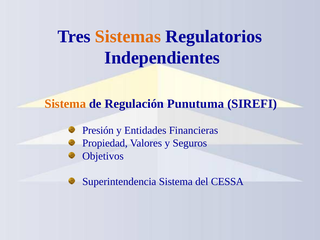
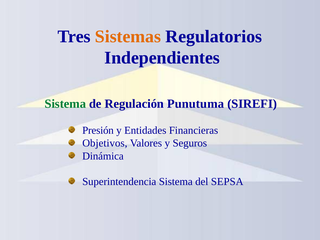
Sistema colour: orange -> green (65, 104)
Propiedad: Propiedad -> Objetivos (105, 143)
Objetivos: Objetivos -> Dinámica (103, 156)
CESSA: CESSA -> SEPSA (227, 182)
